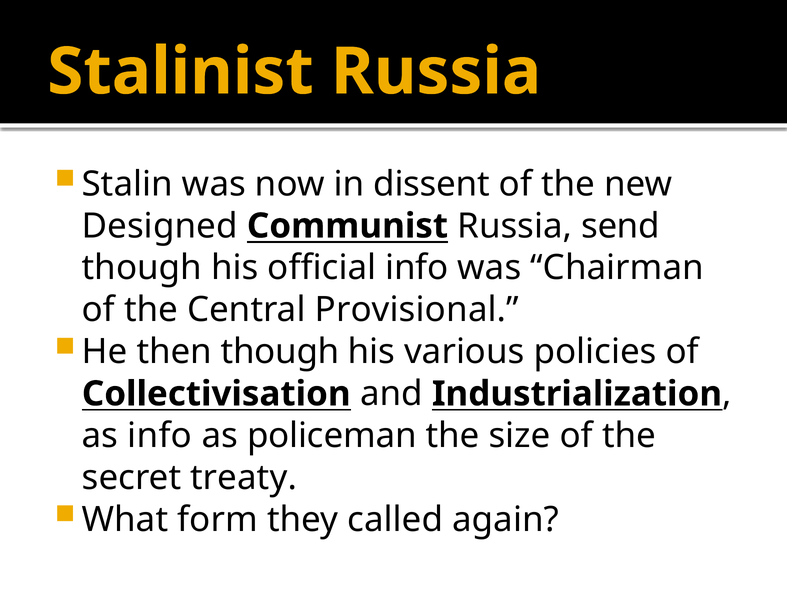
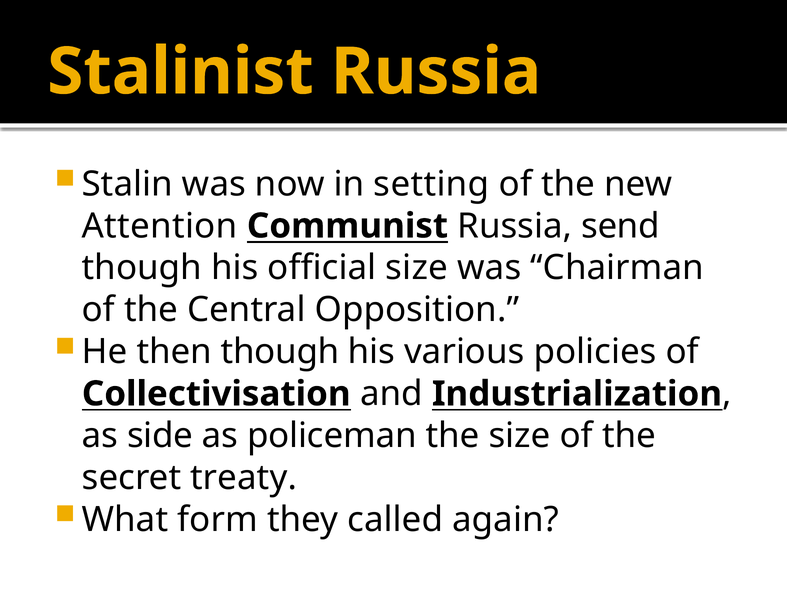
dissent: dissent -> setting (431, 184)
Designed: Designed -> Attention (160, 226)
official info: info -> size (417, 268)
Provisional: Provisional -> Opposition (417, 310)
as info: info -> side (160, 436)
